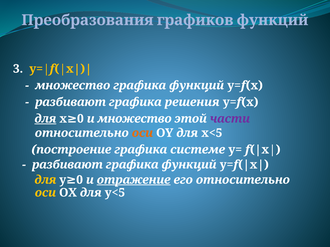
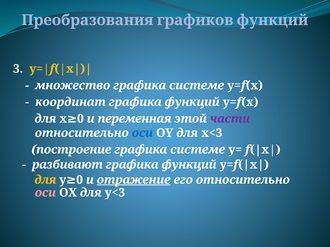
функций: функций -> системе (197, 86)
разбивают: разбивают -> координат (70, 102)
решения: решения -> функций (192, 102)
для underline: present -> none (45, 119)
и множество: множество -> переменная (135, 119)
оси colour: orange -> blue (142, 133)
x<5: x<5 -> x<3 (212, 133)
оси colour: yellow -> pink (45, 193)
y<5: y<5 -> y<3 (115, 193)
